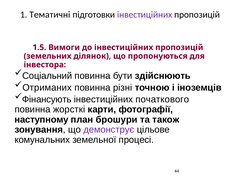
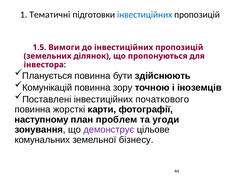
інвестиційних colour: purple -> blue (145, 15)
Соціальний: Соціальний -> Планується (47, 76)
Отриманих: Отриманих -> Комунікацій (47, 88)
різні: різні -> зору (123, 88)
Фінансують: Фінансують -> Поставлені (47, 99)
брошури: брошури -> проблем (117, 120)
також: також -> угоди (166, 120)
процесі: процесі -> бізнесу (136, 140)
